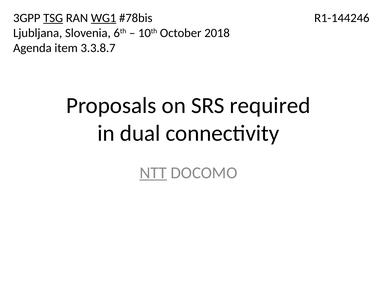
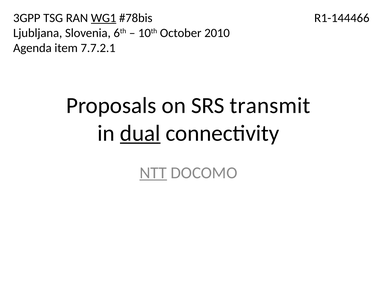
TSG underline: present -> none (53, 18)
R1-144246: R1-144246 -> R1-144466 (342, 18)
2018: 2018 -> 2010 (217, 33)
3.3.8.7: 3.3.8.7 -> 7.7.2.1 (98, 48)
required: required -> transmit (270, 106)
dual underline: none -> present (140, 134)
